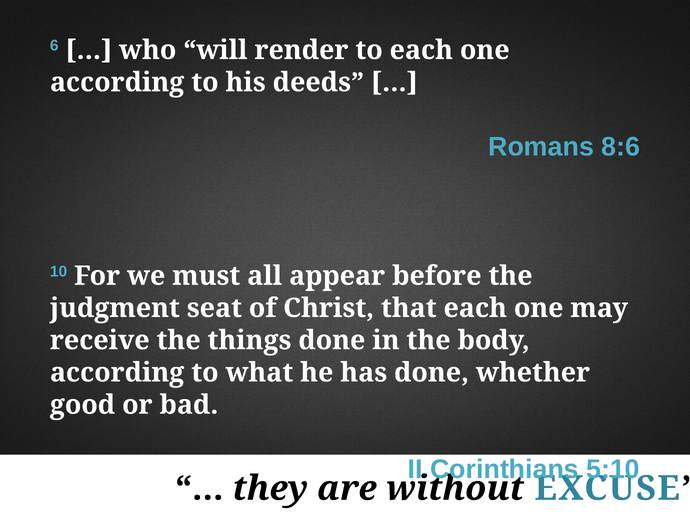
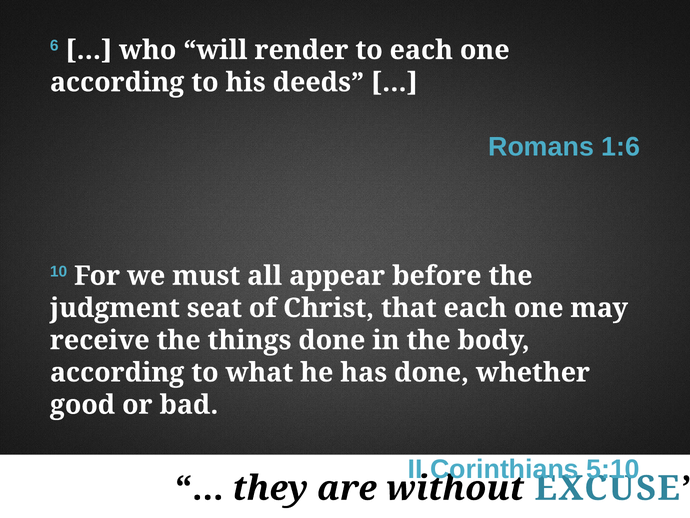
8:6: 8:6 -> 1:6 (621, 147)
